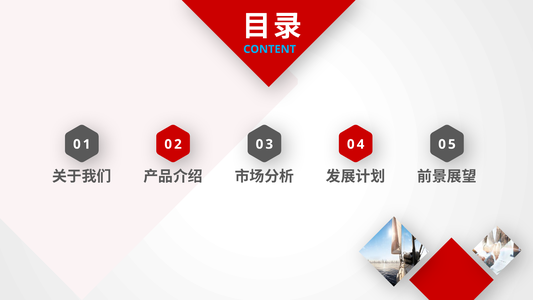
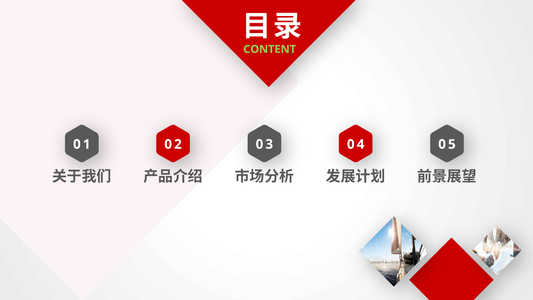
CONTENT colour: light blue -> light green (270, 49)
